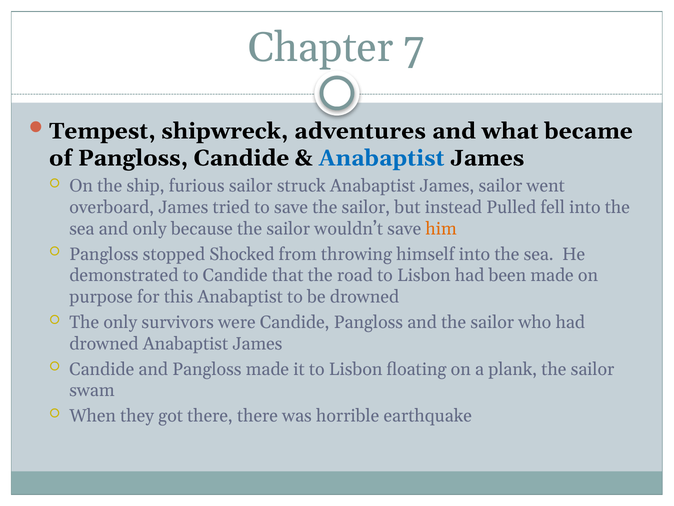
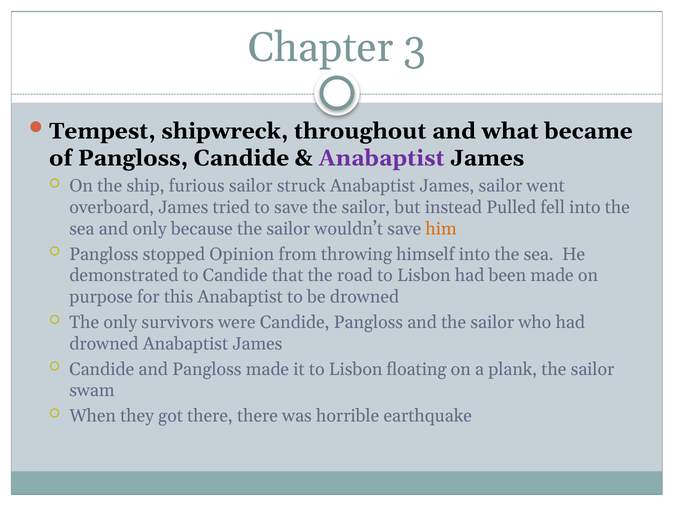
7: 7 -> 3 (415, 48)
adventures: adventures -> throughout (360, 131)
Anabaptist colour: blue -> purple (382, 158)
Shocked: Shocked -> Opinion (242, 254)
